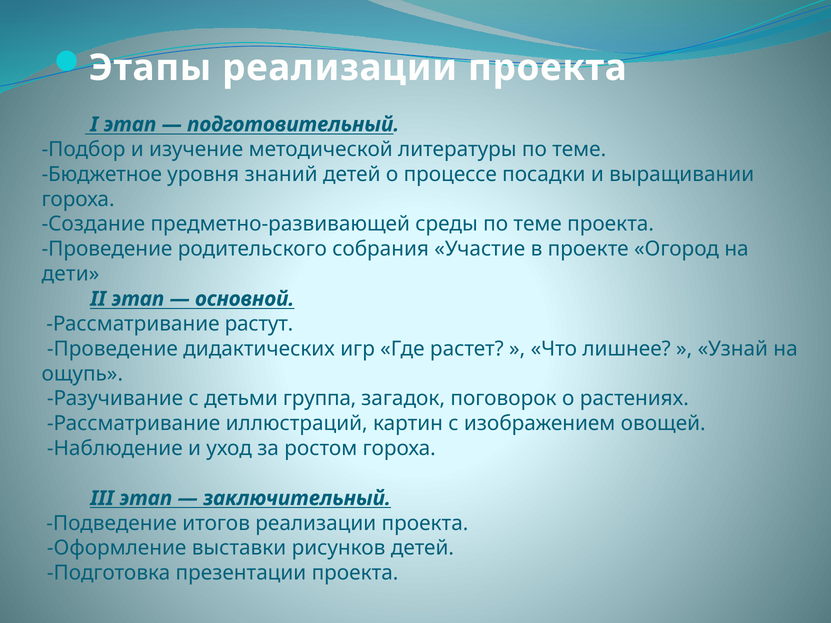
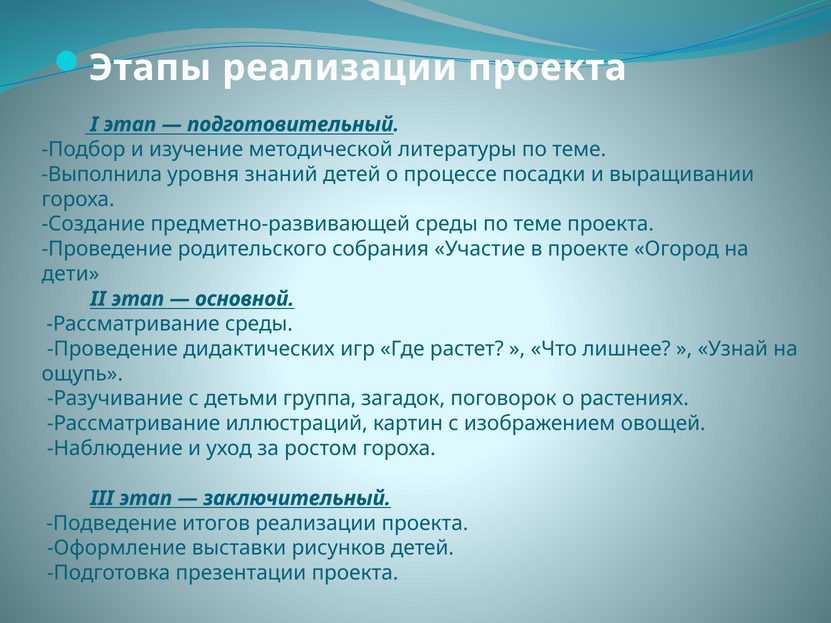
Бюджетное: Бюджетное -> Выполнила (102, 174)
Рассматривание растут: растут -> среды (259, 324)
